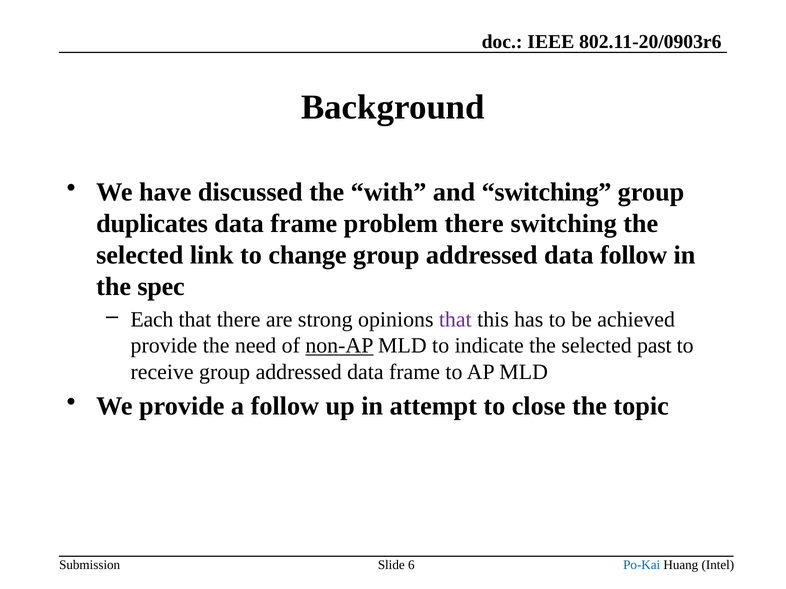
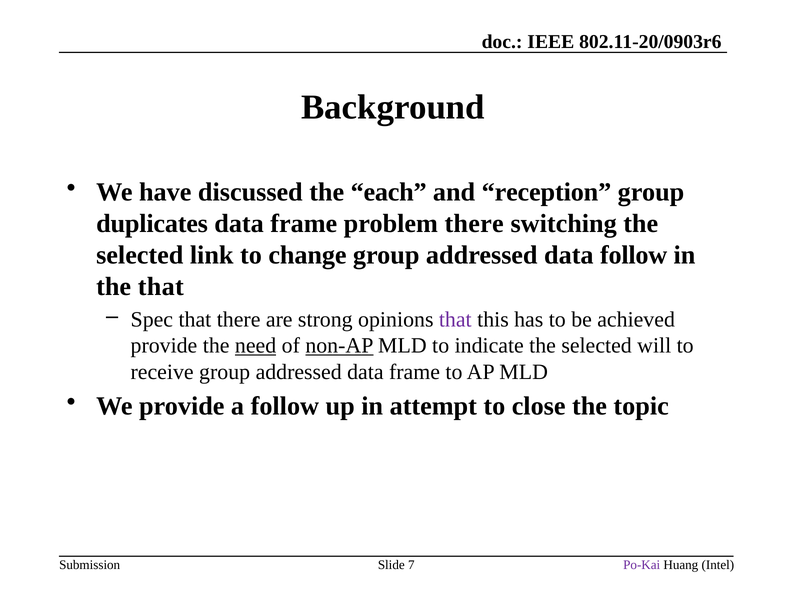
with: with -> each (389, 192)
and switching: switching -> reception (546, 192)
the spec: spec -> that (161, 287)
Each: Each -> Spec (152, 320)
need underline: none -> present (256, 346)
past: past -> will (654, 346)
6: 6 -> 7 (411, 565)
Po-Kai colour: blue -> purple (642, 565)
